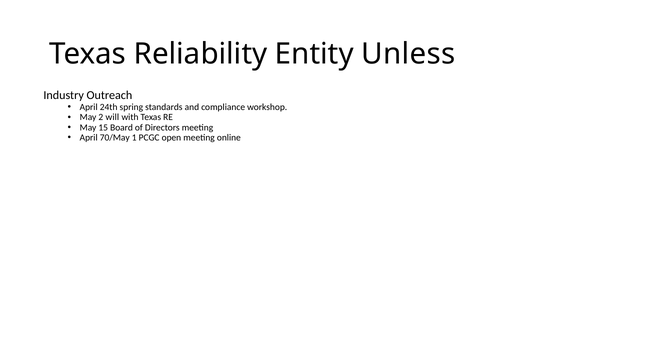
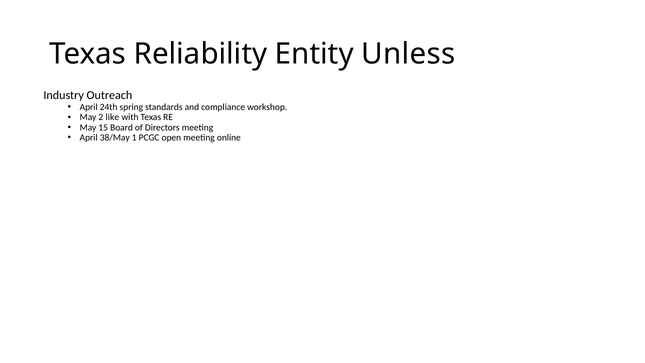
will: will -> like (112, 117)
70/May: 70/May -> 38/May (115, 138)
